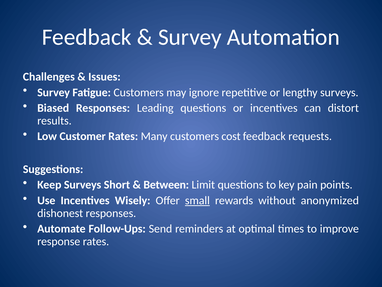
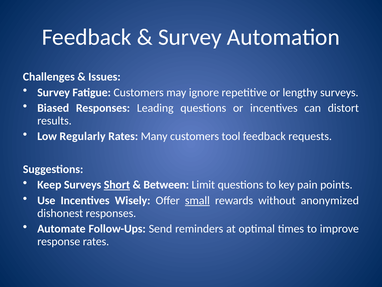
Customer: Customer -> Regularly (83, 136)
cost: cost -> tool (231, 136)
Short underline: none -> present (117, 185)
